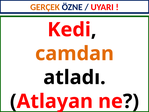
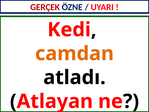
GERÇEK colour: orange -> red (45, 7)
